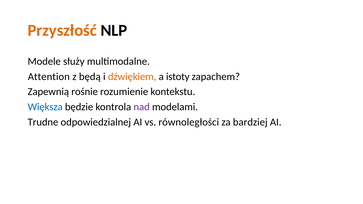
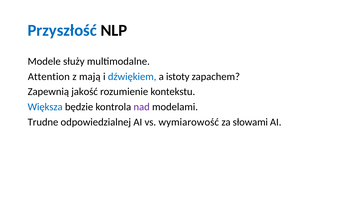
Przyszłość colour: orange -> blue (62, 30)
będą: będą -> mają (90, 77)
dźwiękiem colour: orange -> blue (132, 77)
rośnie: rośnie -> jakość (85, 92)
równoległości: równoległości -> wymiarowość (189, 122)
bardziej: bardziej -> słowami (250, 122)
